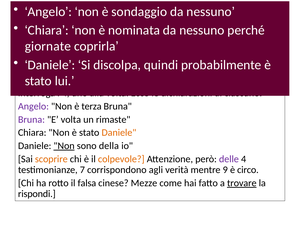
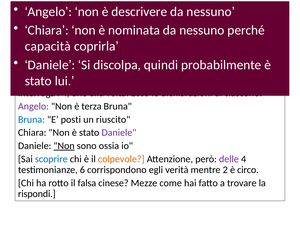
sondaggio: sondaggio -> descrivere (139, 12)
giornate: giornate -> capacità (48, 46)
Bruna colour: purple -> blue (31, 119)
E volta: volta -> posti (71, 119)
rimaste: rimaste -> riuscito (113, 119)
Daniele colour: orange -> purple (119, 133)
della: della -> ossia (109, 146)
scoprire colour: orange -> blue (51, 159)
7: 7 -> 6 (82, 170)
agli: agli -> egli (156, 170)
9: 9 -> 2 (225, 170)
trovare underline: present -> none (242, 183)
